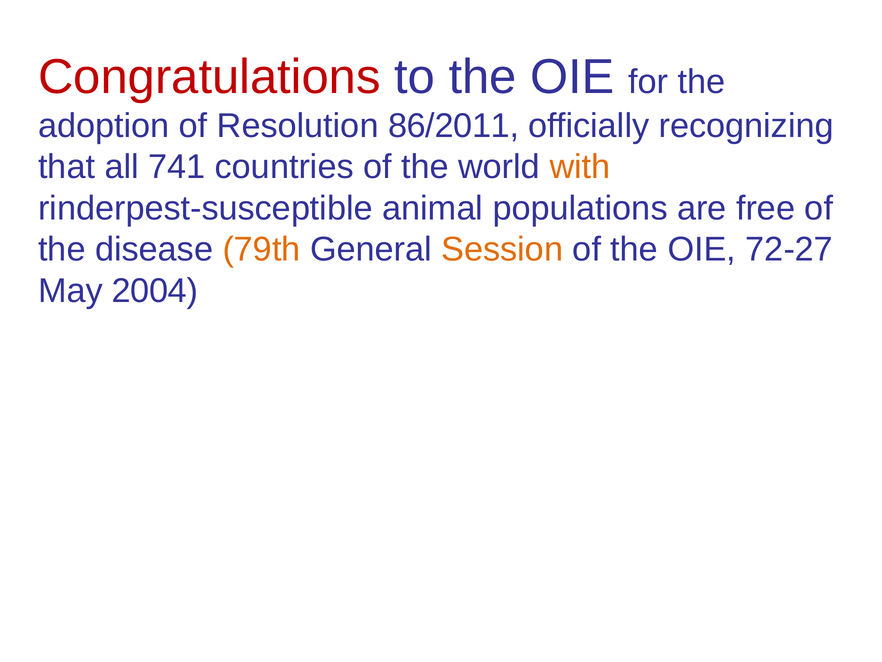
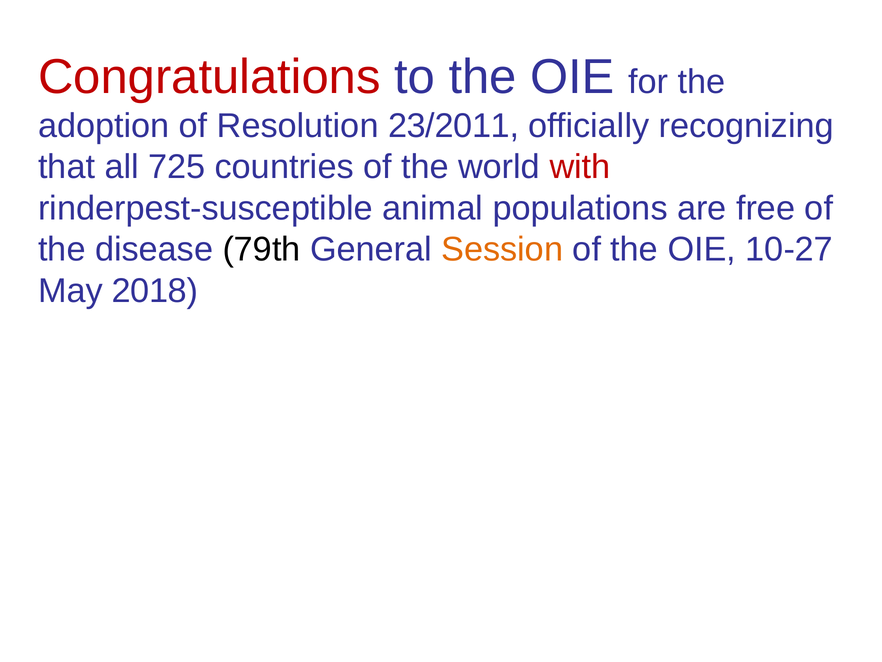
86/2011: 86/2011 -> 23/2011 (454, 126)
741: 741 -> 725 (177, 167)
with colour: orange -> red (580, 167)
79th colour: orange -> black (262, 249)
72‑27: 72‑27 -> 10‑27 (789, 249)
2004: 2004 -> 2018 (155, 291)
